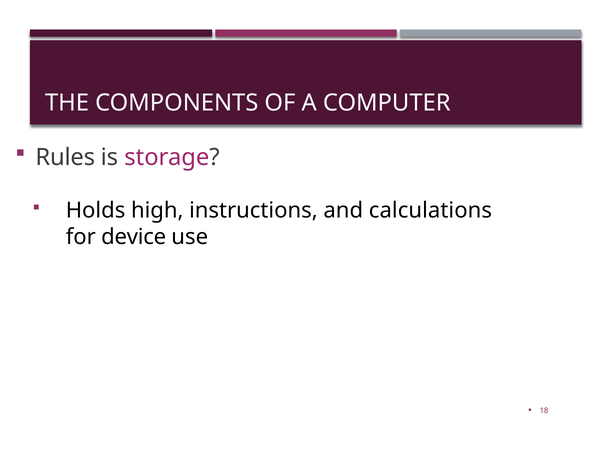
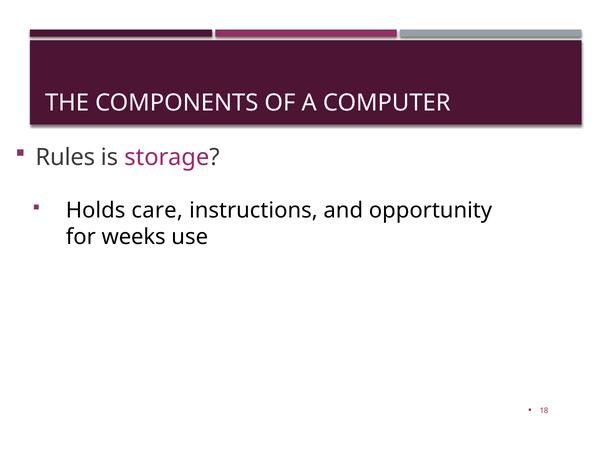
high: high -> care (157, 211)
calculations: calculations -> opportunity (430, 211)
device: device -> weeks (134, 237)
